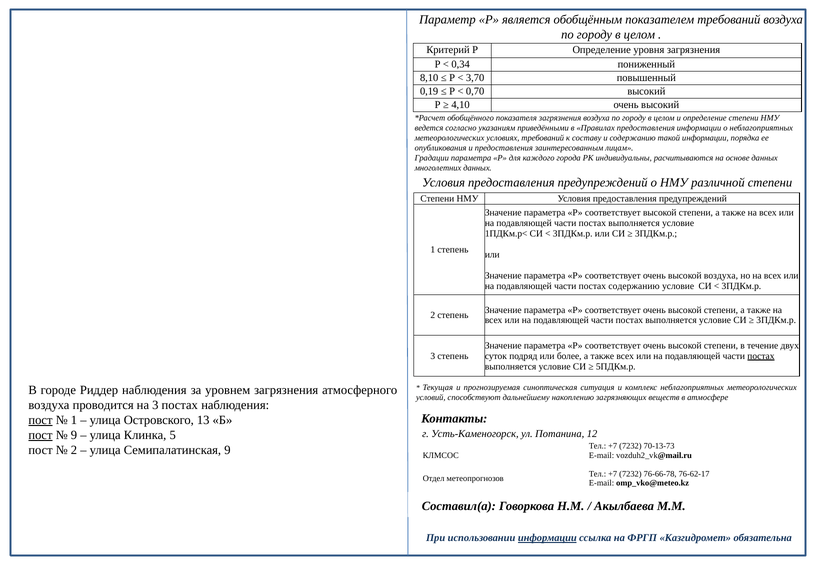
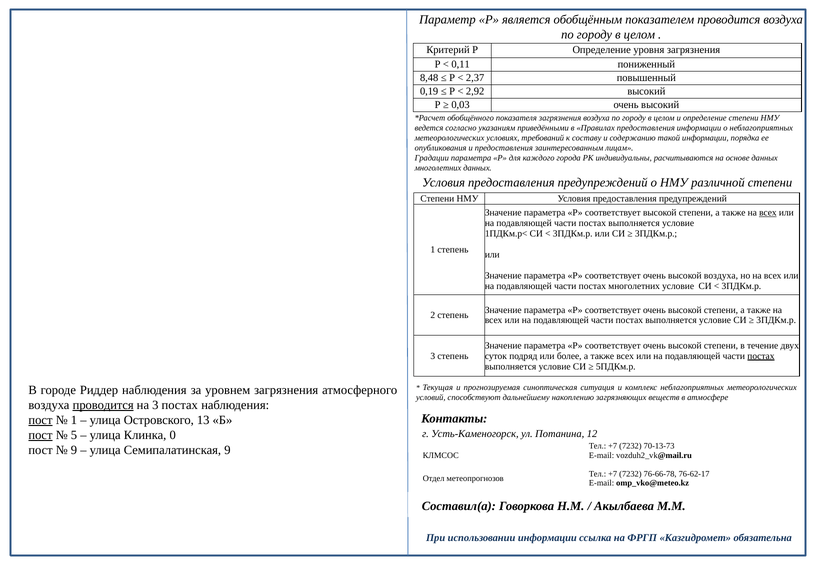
показателем требований: требований -> проводится (729, 20)
0,34: 0,34 -> 0,11 (461, 64)
8,10: 8,10 -> 8,48 (429, 78)
3,70: 3,70 -> 2,37 (475, 78)
0,70: 0,70 -> 2,92 (475, 91)
4,10: 4,10 -> 0,03 (461, 105)
всех underline: none -> present (768, 213)
постах содержанию: содержанию -> многолетних (634, 286)
проводится underline: none -> present (103, 405)
9: 9 -> 5 (74, 435)
5: 5 -> 0 (173, 435)
2: 2 -> 9 (74, 450)
информации underline: present -> none (547, 538)
